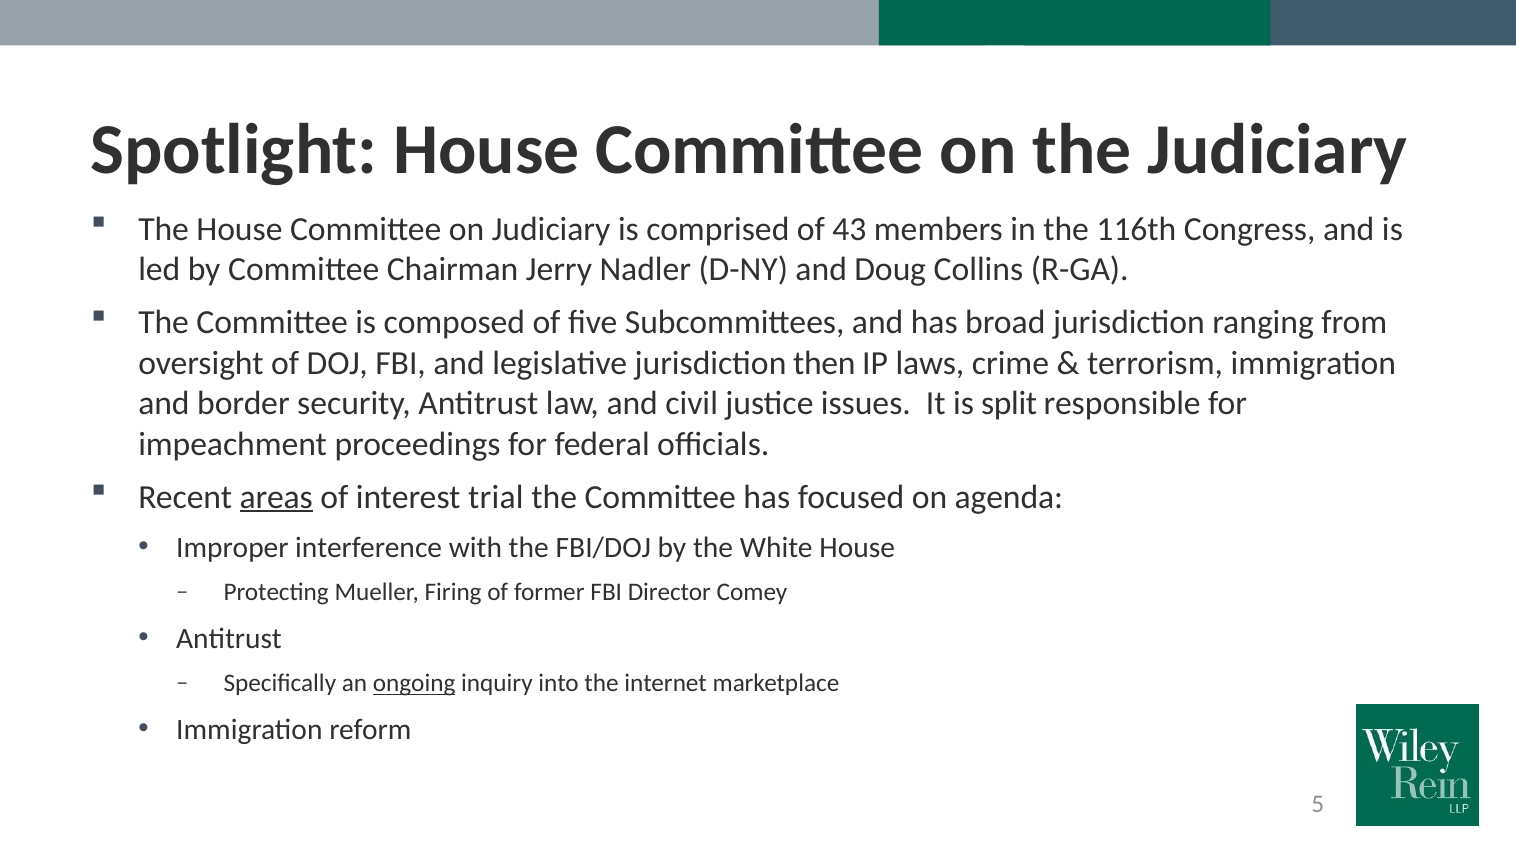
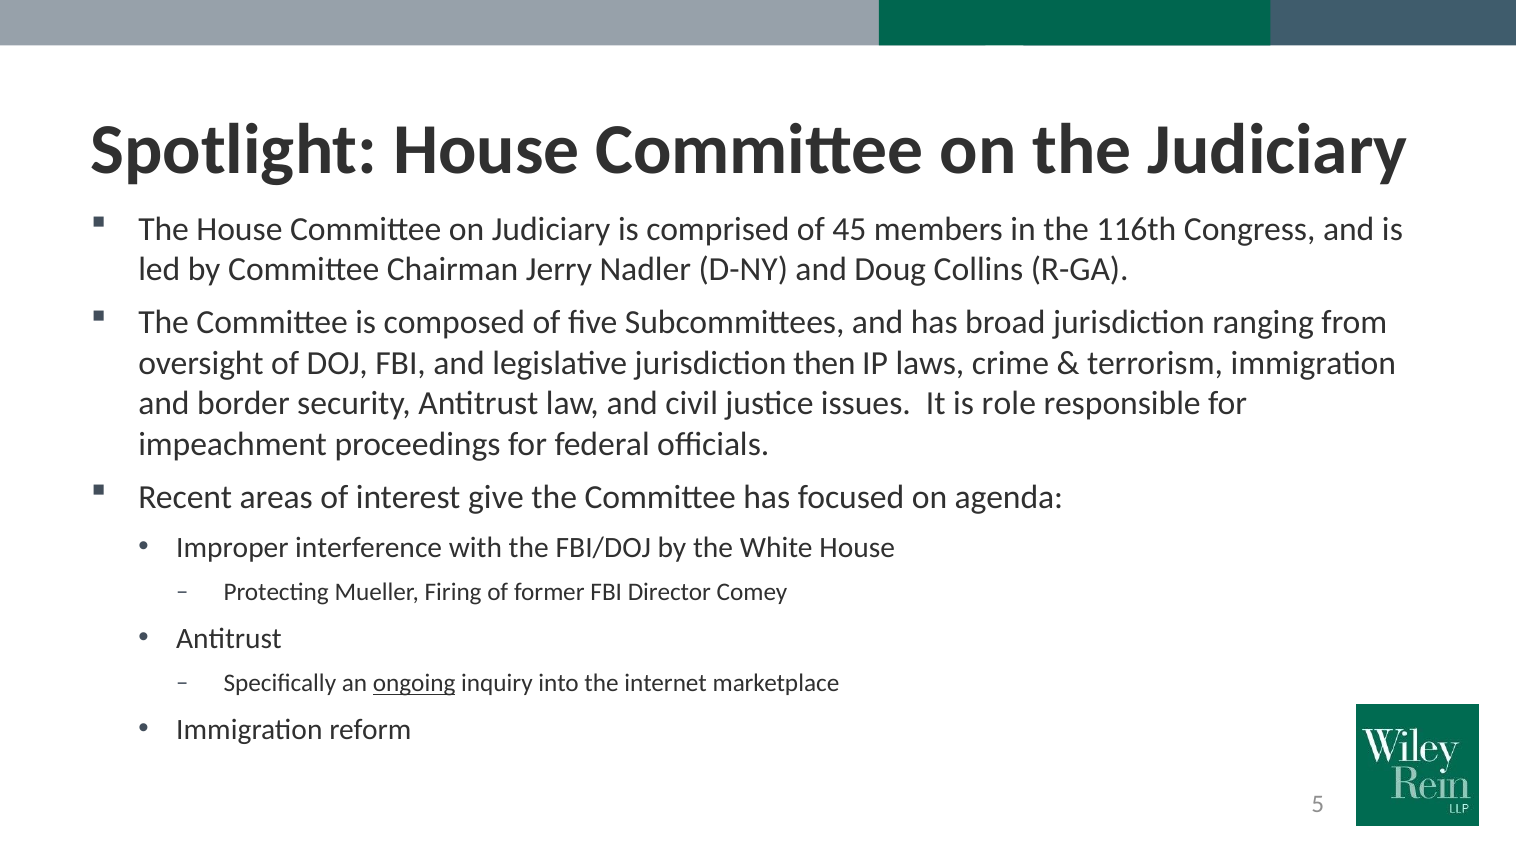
43: 43 -> 45 (849, 229)
split: split -> role (1009, 403)
areas underline: present -> none (276, 497)
trial: trial -> give (496, 497)
